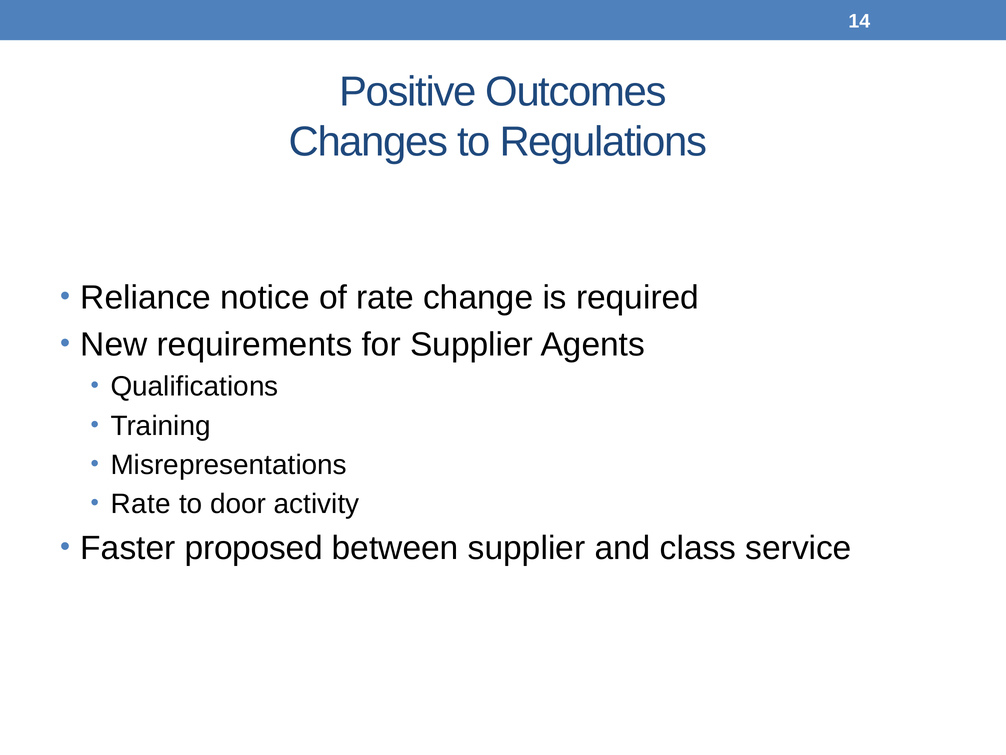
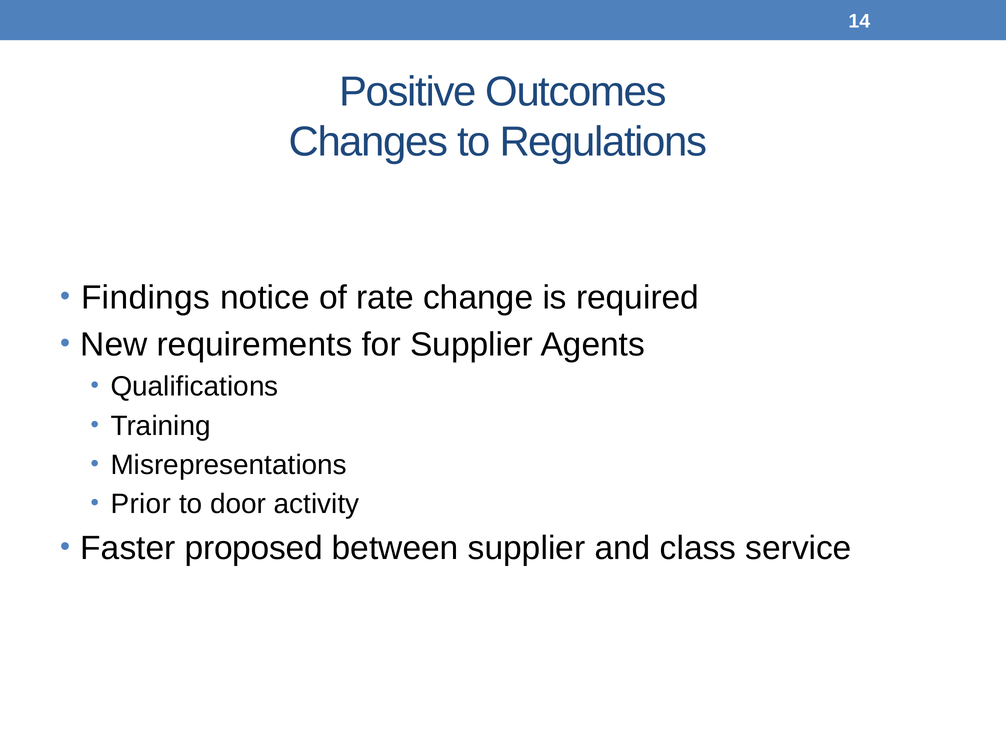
Reliance: Reliance -> Findings (146, 297)
Rate: Rate -> Prior (141, 504)
